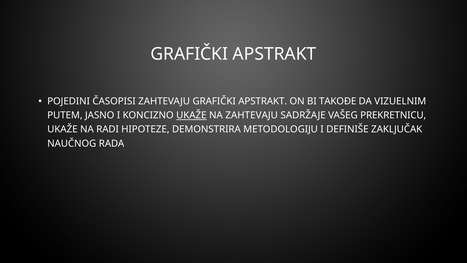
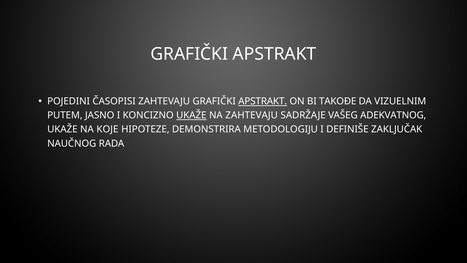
APSTRAKT underline: none -> present (263, 101)
PREKRETNICU: PREKRETNICU -> ADEKVATNOG (393, 115)
RADI: RADI -> KOJE (107, 129)
